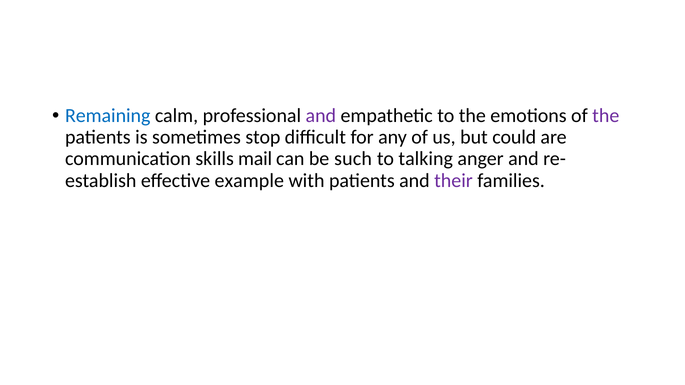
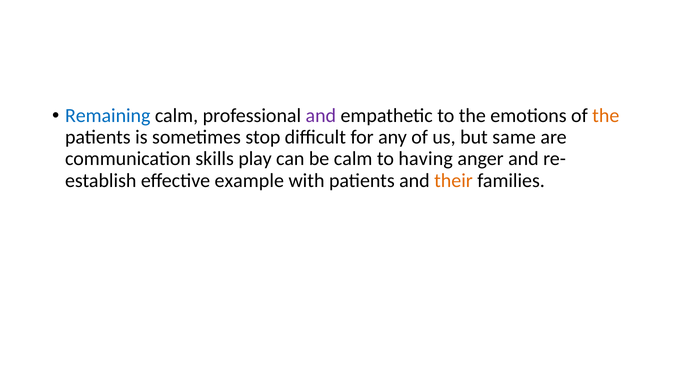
the colour: purple -> orange (606, 116)
could: could -> same (514, 137)
mail: mail -> play (255, 159)
be such: such -> calm (353, 159)
talking: talking -> having (426, 159)
their colour: purple -> orange (453, 181)
